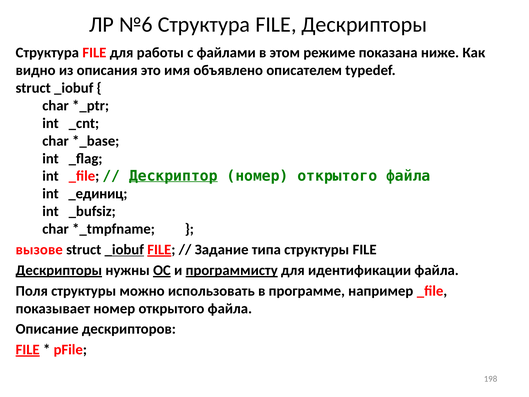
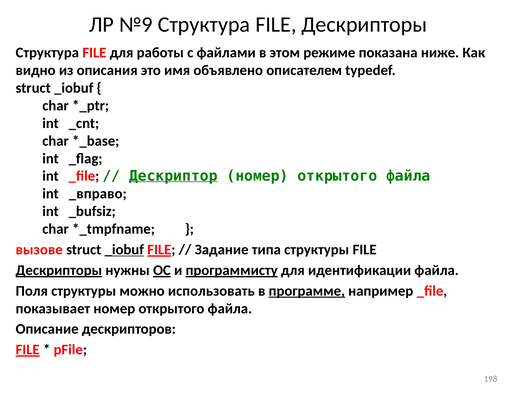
№6: №6 -> №9 (136, 24)
_единиц: _единиц -> _вправо (98, 194)
программе underline: none -> present (307, 291)
